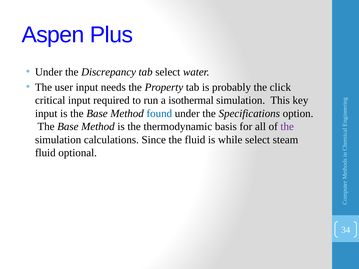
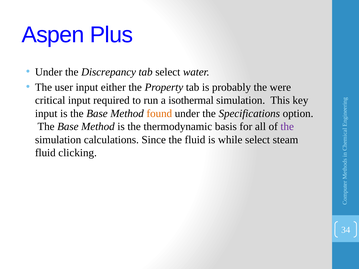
needs: needs -> either (113, 87)
click: click -> were (280, 87)
found colour: blue -> orange (159, 114)
optional: optional -> clicking (78, 153)
